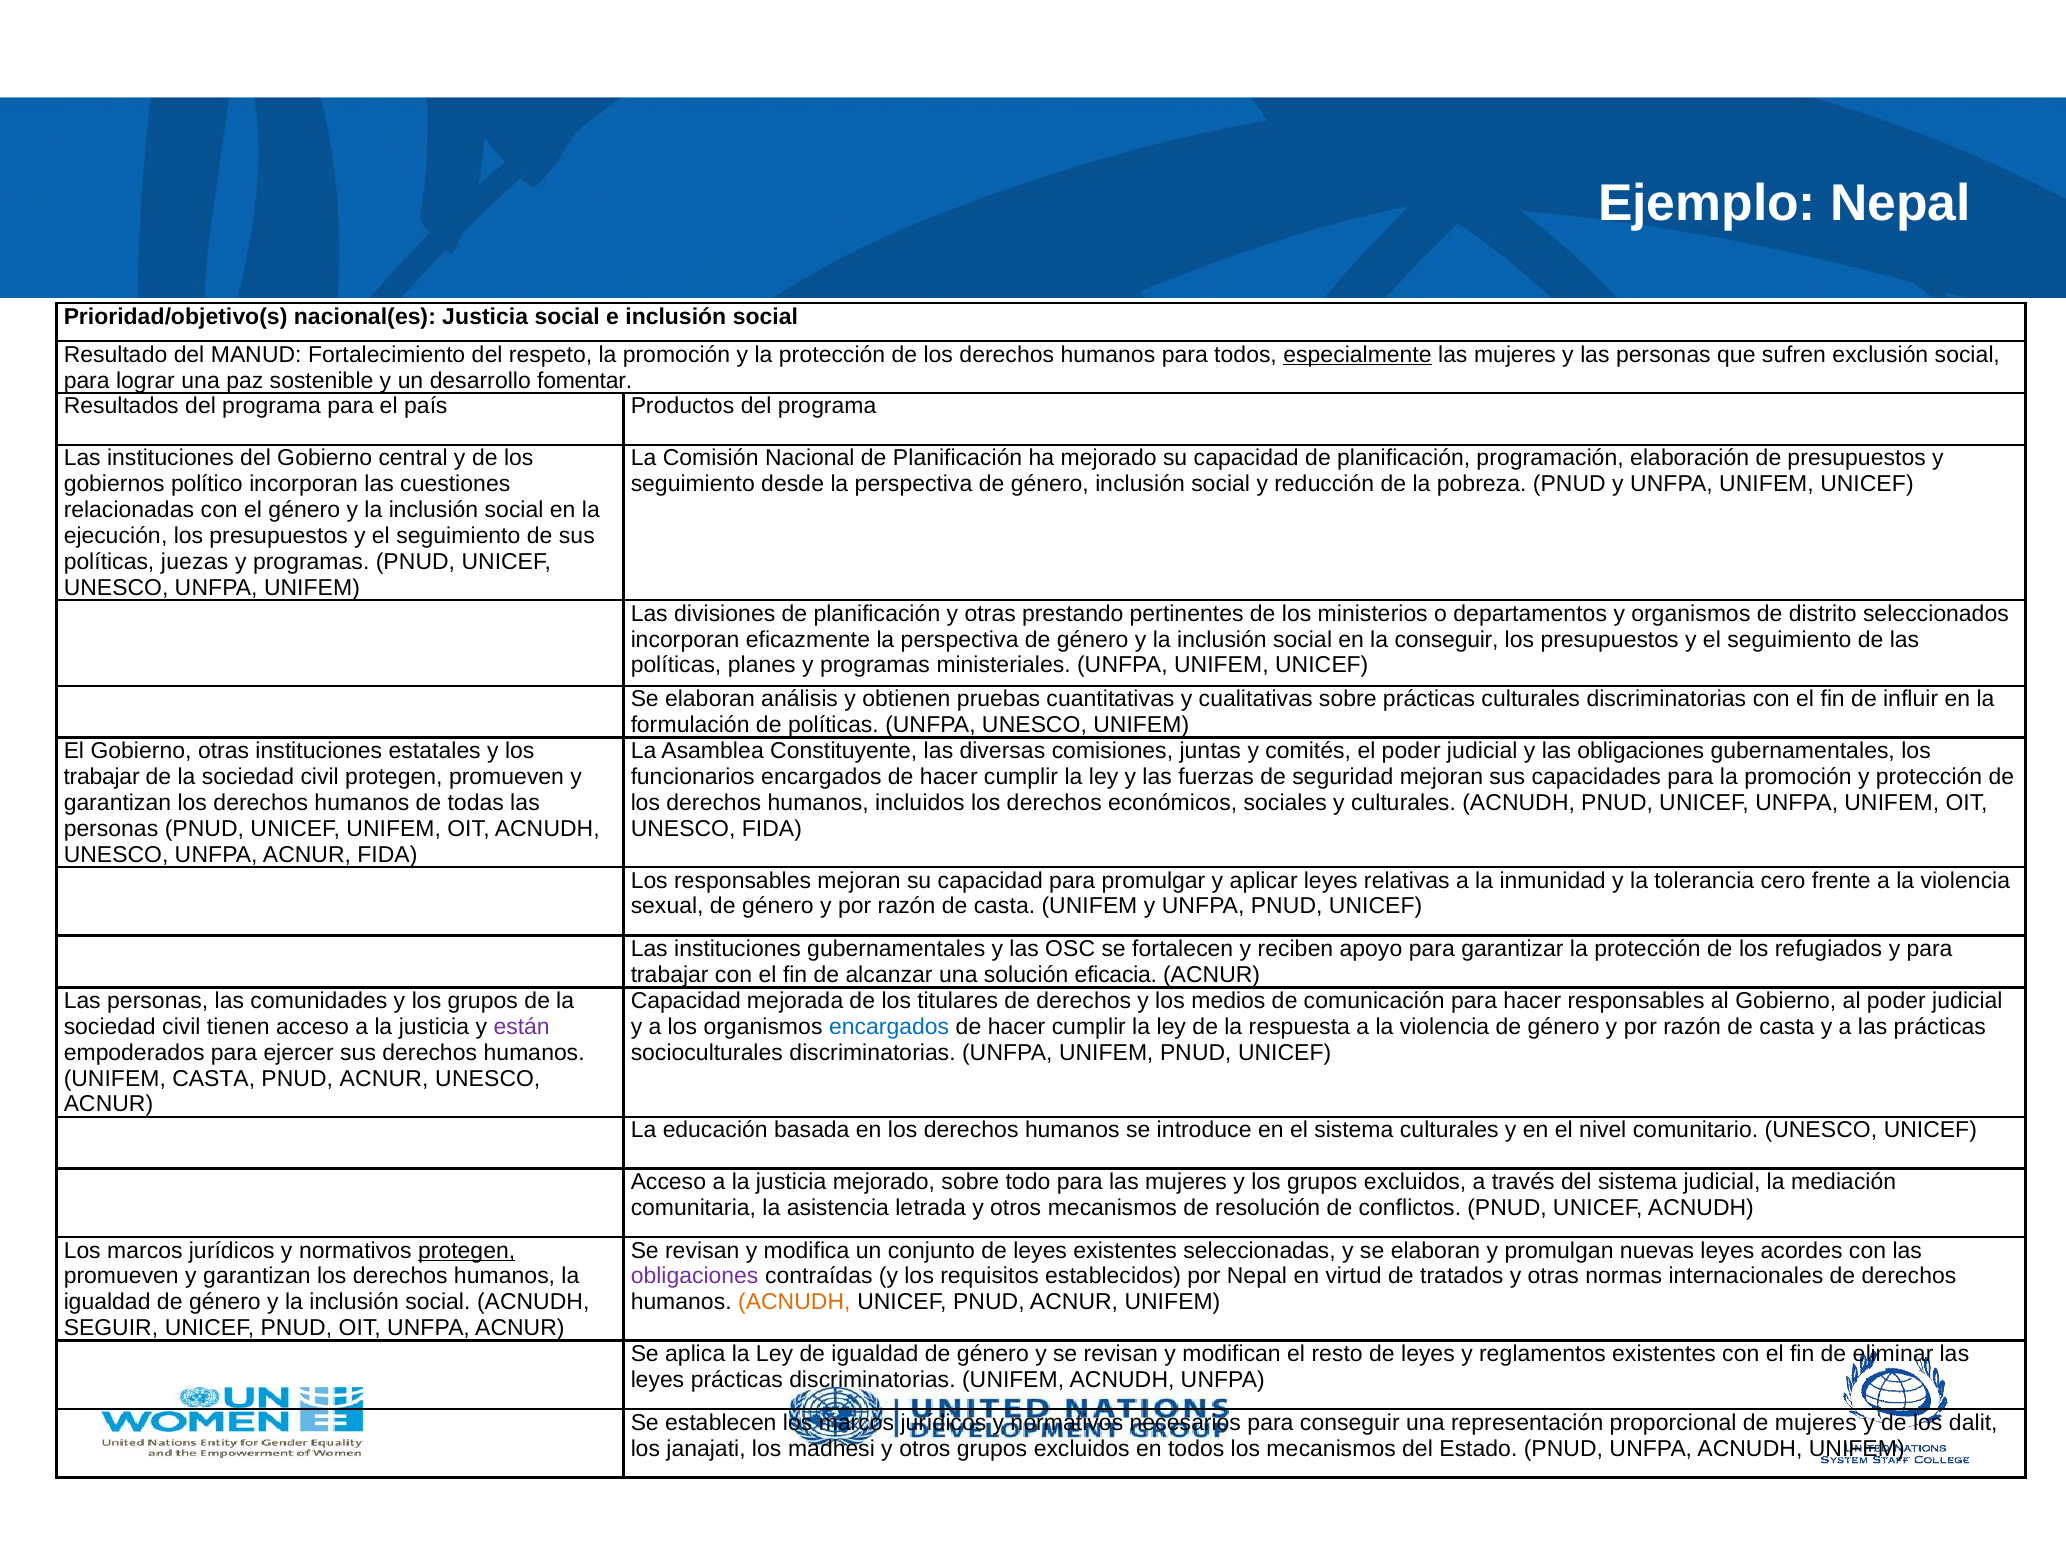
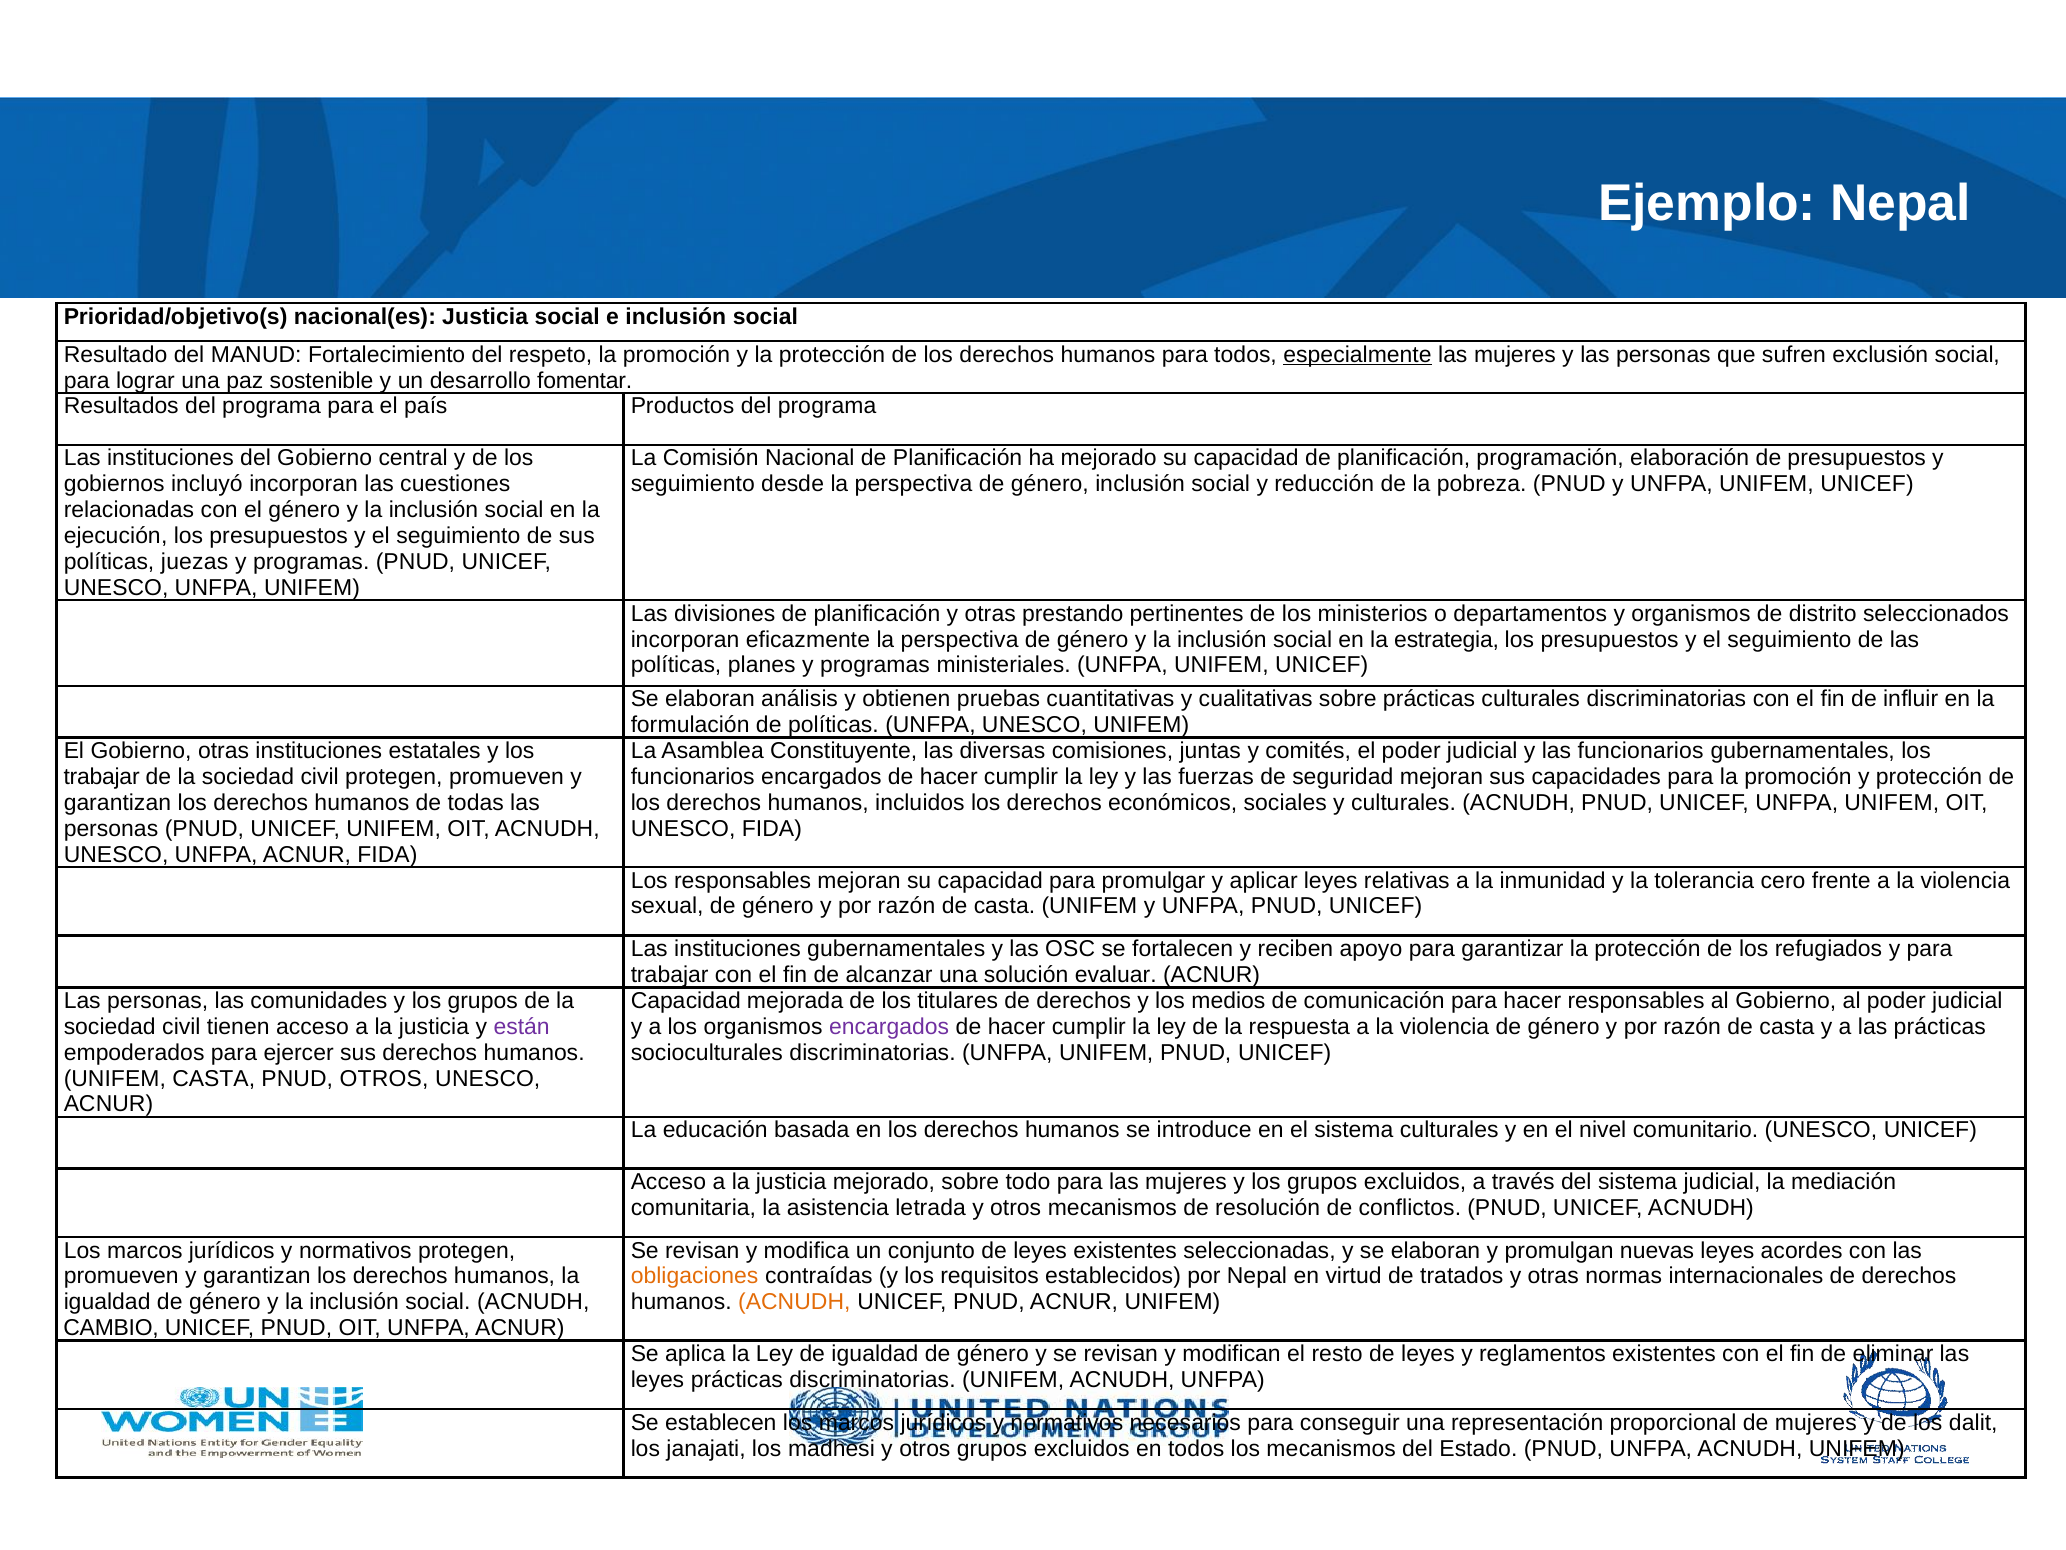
político: político -> incluyó (207, 484)
la conseguir: conseguir -> estrategia (1447, 639)
y las obligaciones: obligaciones -> funcionarios (1641, 751)
eficacia: eficacia -> evaluar (1116, 975)
encargados colour: blue -> purple (889, 1026)
ACNUR: ACNUR -> OTROS (384, 1078)
protegen underline: present -> none (467, 1250)
obligaciones colour: purple -> orange (695, 1276)
SEGUIR: SEGUIR -> CAMBIO (111, 1328)
